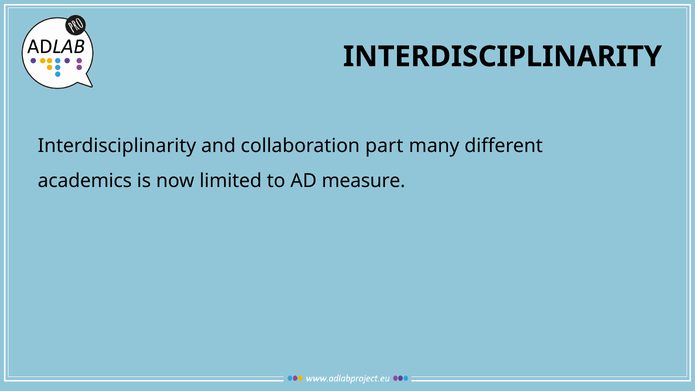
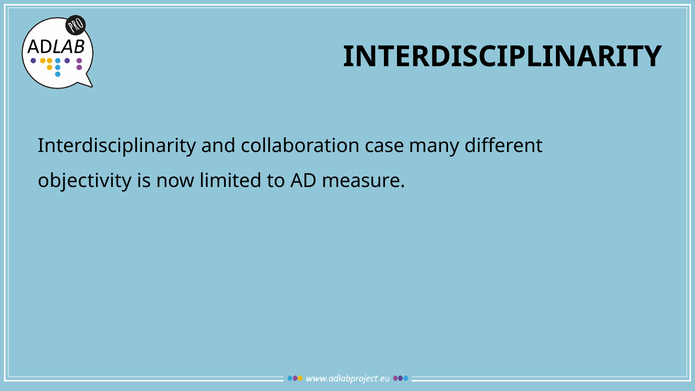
part: part -> case (384, 146)
academics: academics -> objectivity (85, 181)
